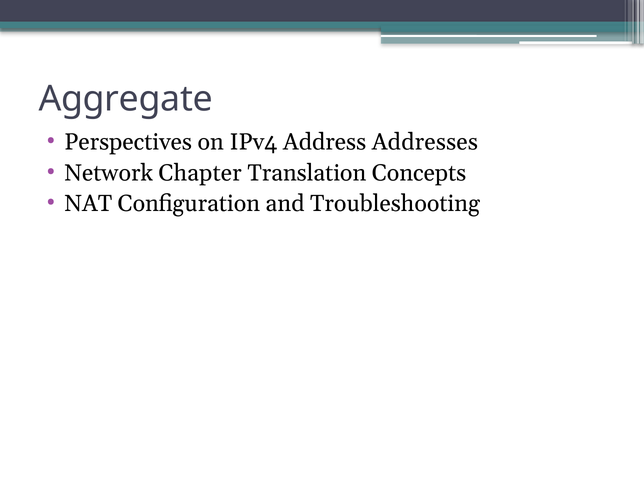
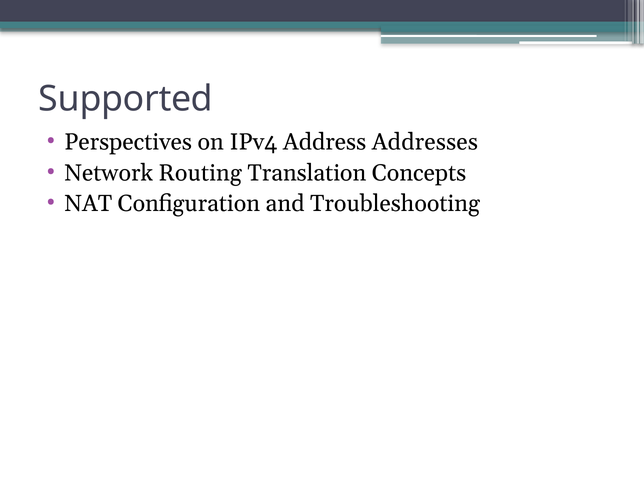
Aggregate: Aggregate -> Supported (126, 99)
Chapter: Chapter -> Routing (200, 173)
